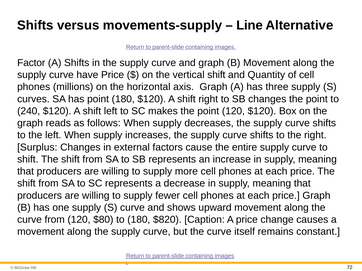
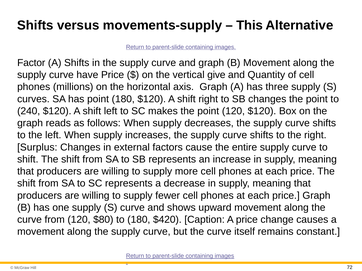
Line: Line -> This (250, 25)
vertical shift: shift -> give (216, 75)
$820: $820 -> $420 (167, 220)
